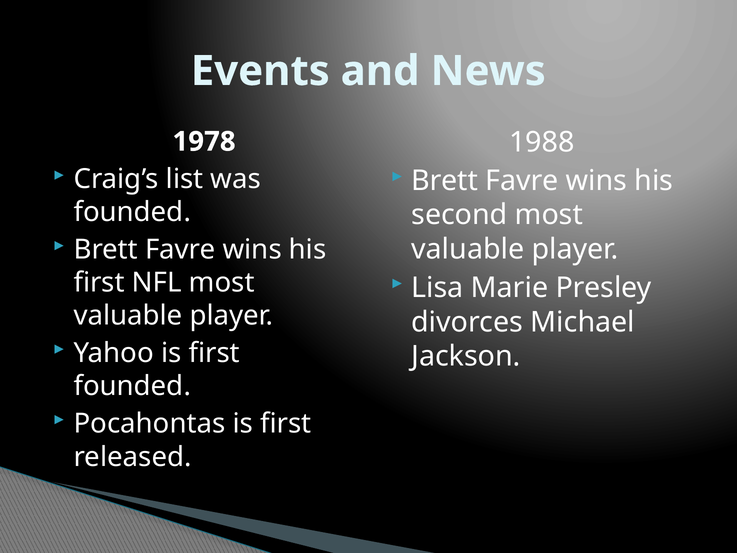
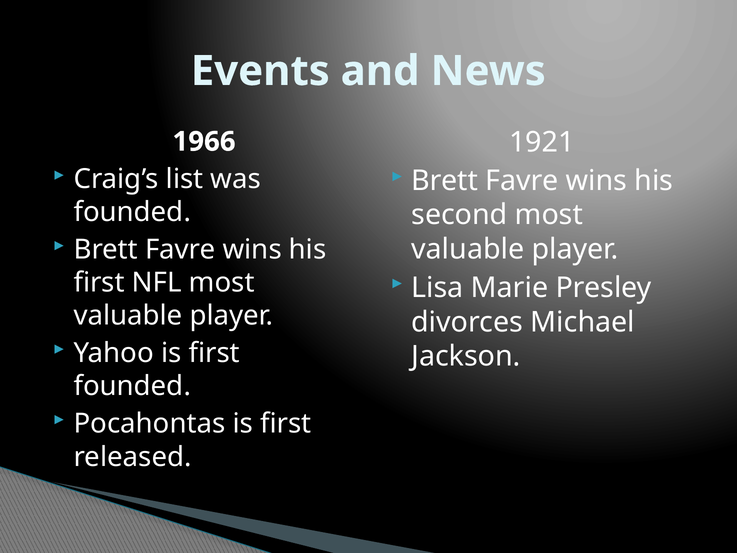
1988: 1988 -> 1921 (542, 142)
1978: 1978 -> 1966 (204, 142)
